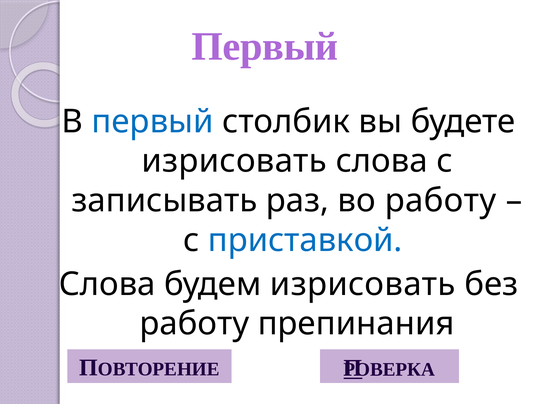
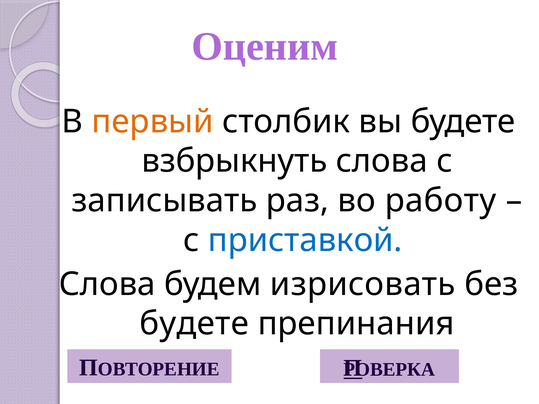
Первый: Первый -> Оценим (265, 47)
первый colour: blue -> orange (153, 122)
изрисовать: изрисовать -> взбрыкнуть (234, 161)
работу: работу -> будете (194, 324)
